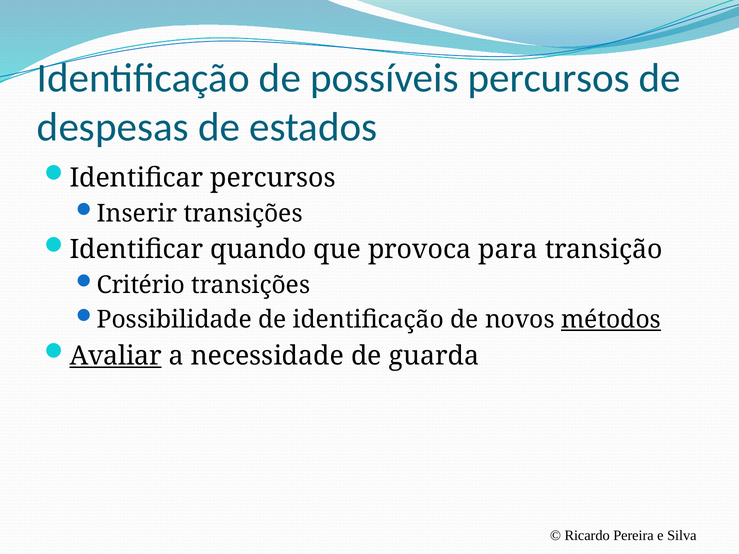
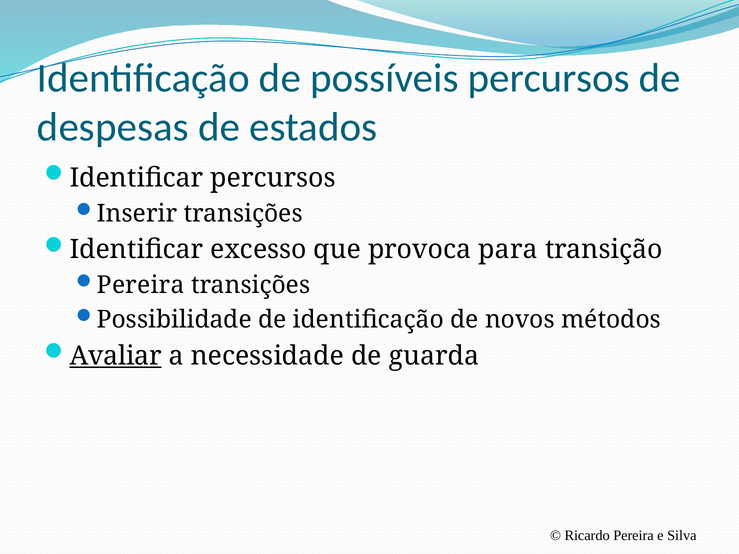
quando: quando -> excesso (259, 250)
Critério: Critério -> Pereira (141, 285)
métodos underline: present -> none (611, 320)
